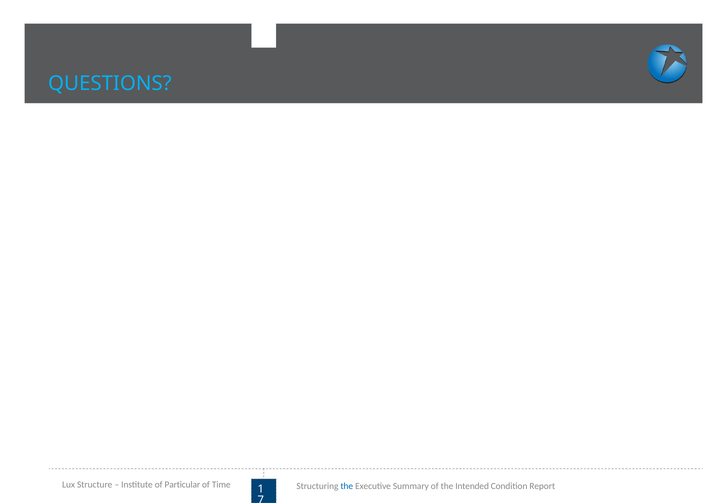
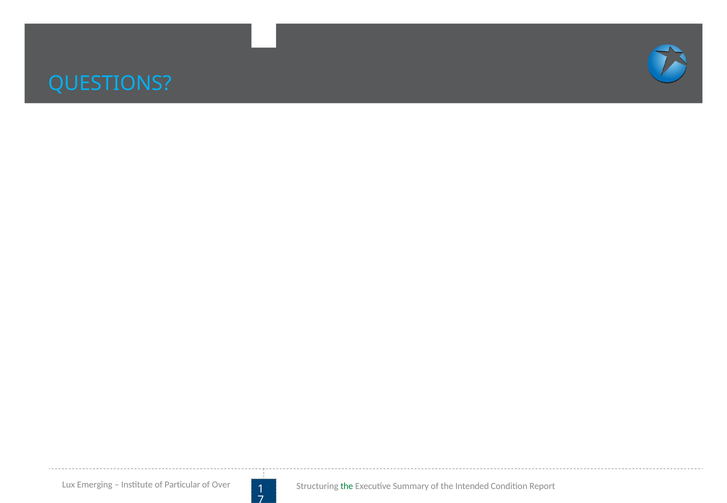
Structure: Structure -> Emerging (95, 485)
Time: Time -> Over (221, 485)
the colour: blue -> green (347, 487)
